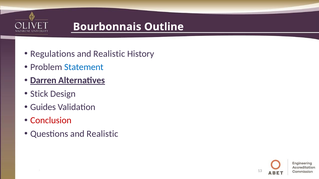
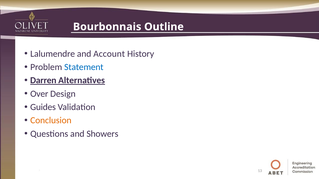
Regulations: Regulations -> Lalumendre (53, 54)
Realistic: Realistic -> Account (109, 54)
Stick: Stick -> Over (39, 94)
Conclusion colour: red -> orange (51, 121)
Questions and Realistic: Realistic -> Showers (102, 134)
